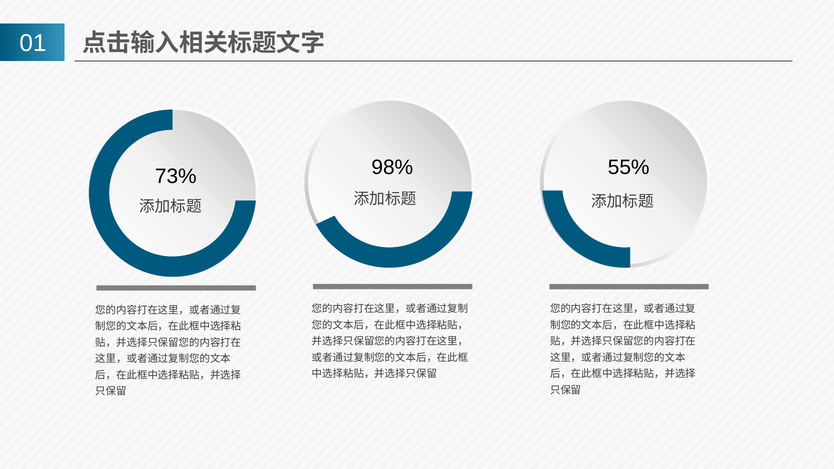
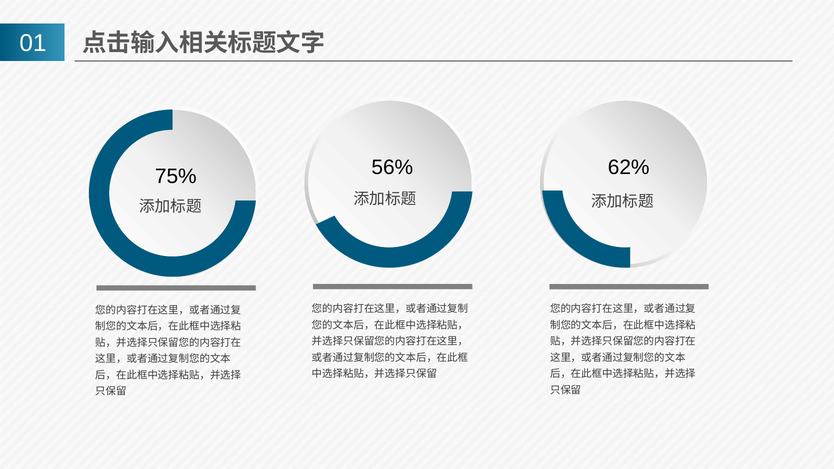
98%: 98% -> 56% (392, 168)
55%: 55% -> 62% (629, 168)
73%: 73% -> 75% (176, 177)
